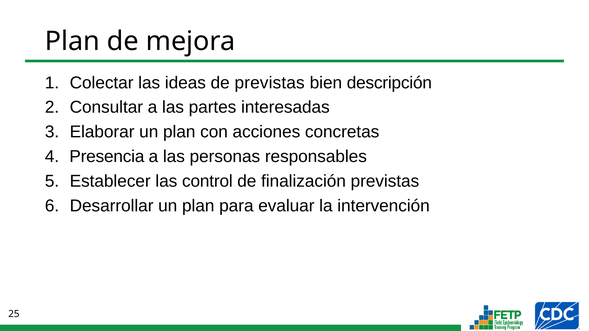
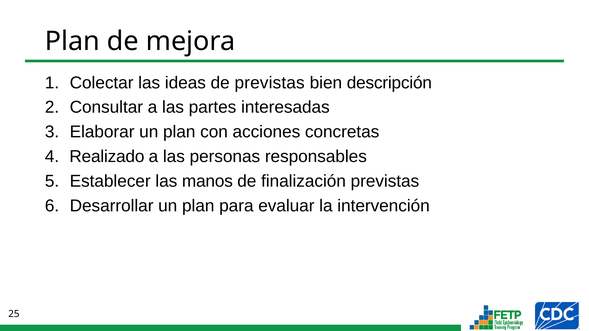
Presencia: Presencia -> Realizado (107, 157)
control: control -> manos (207, 181)
